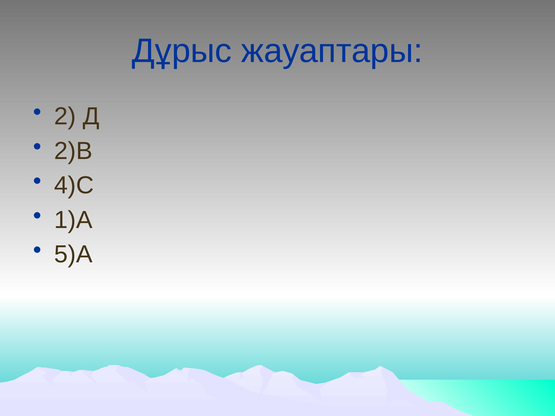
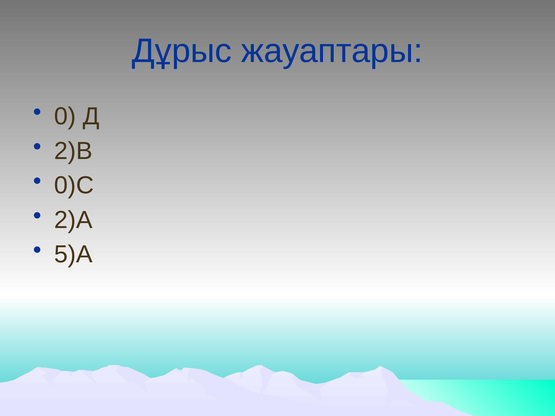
2: 2 -> 0 (65, 116)
4)С: 4)С -> 0)С (74, 186)
1)А: 1)А -> 2)А (73, 220)
